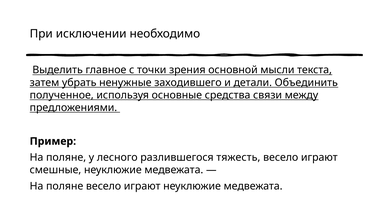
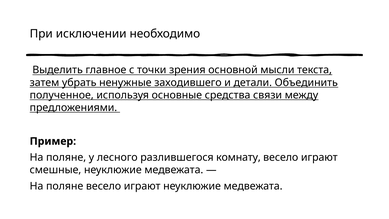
тяжесть: тяжесть -> комнату (238, 157)
